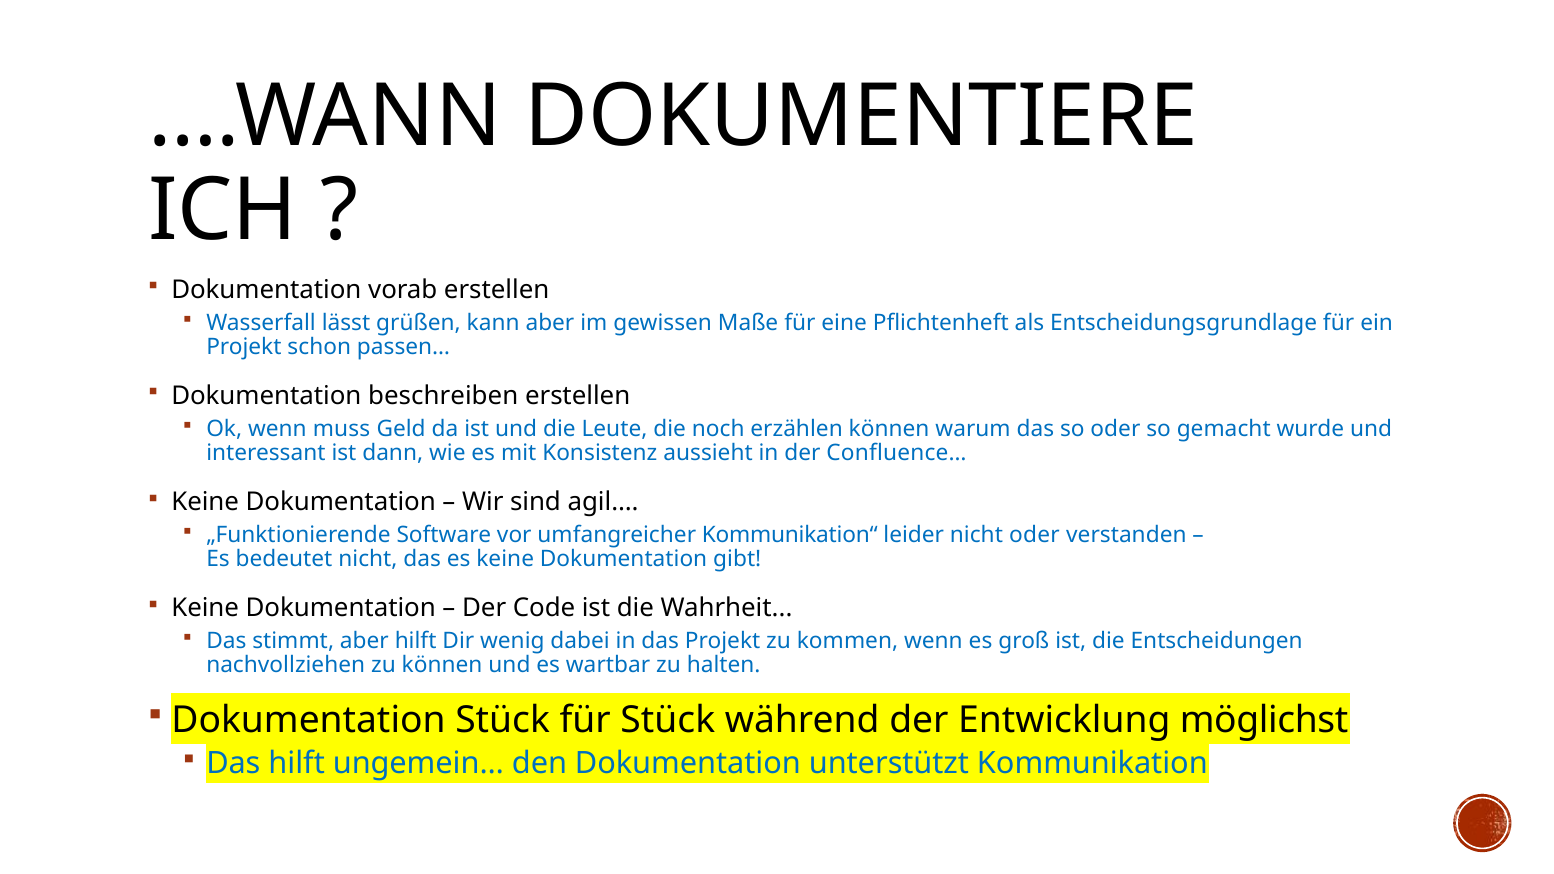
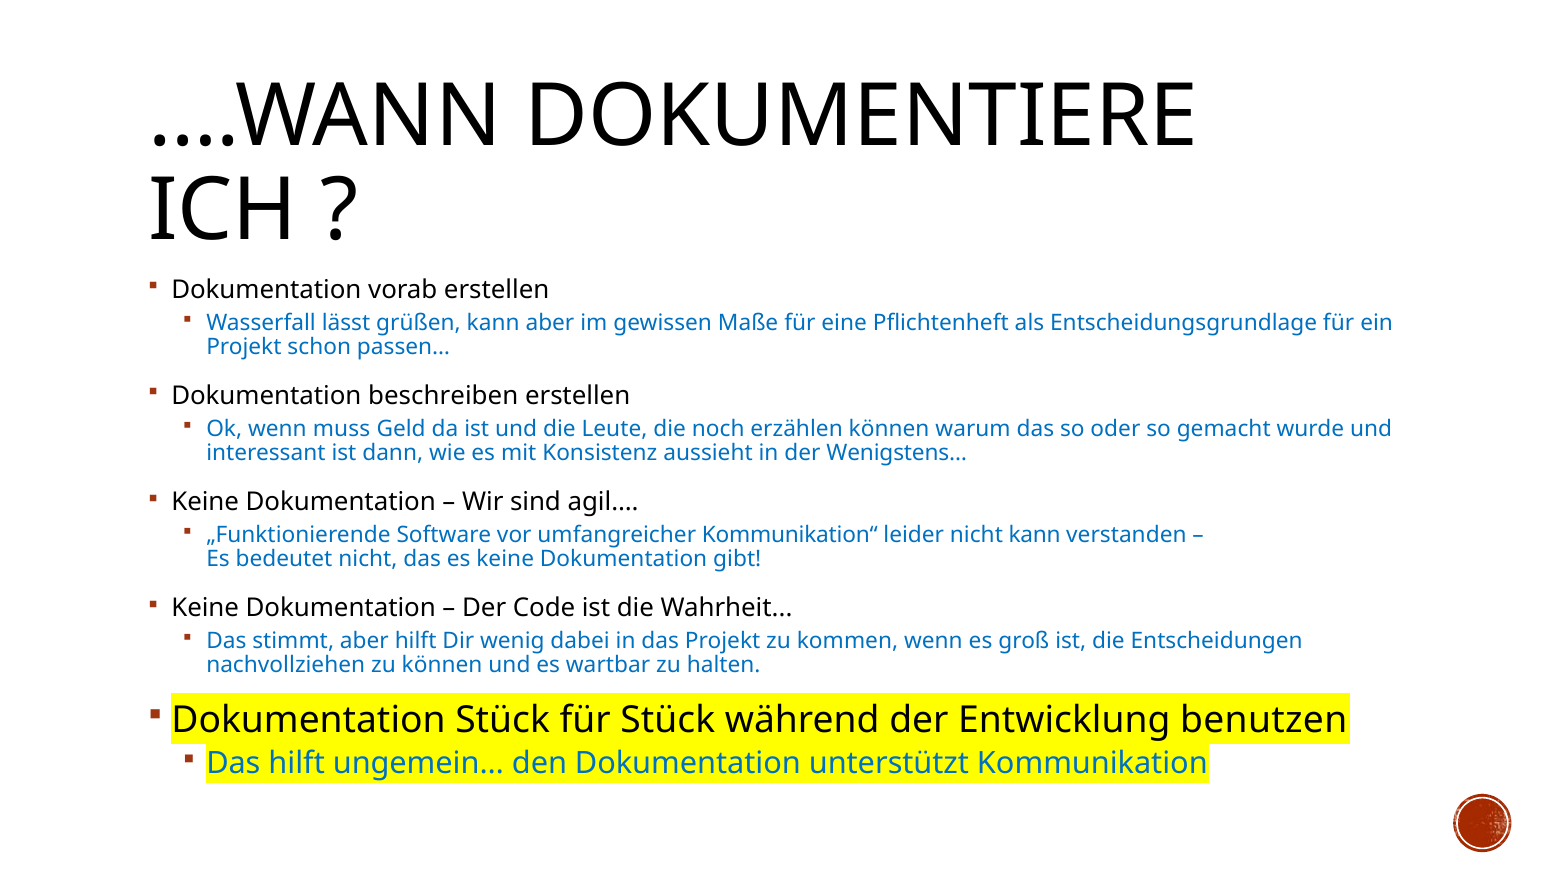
Confluence…: Confluence… -> Wenigstens… (897, 453)
nicht oder: oder -> kann (1035, 535)
möglichst: möglichst -> benutzen (1264, 720)
